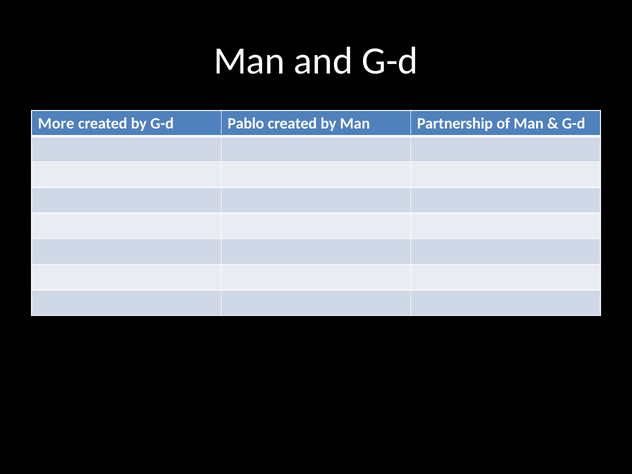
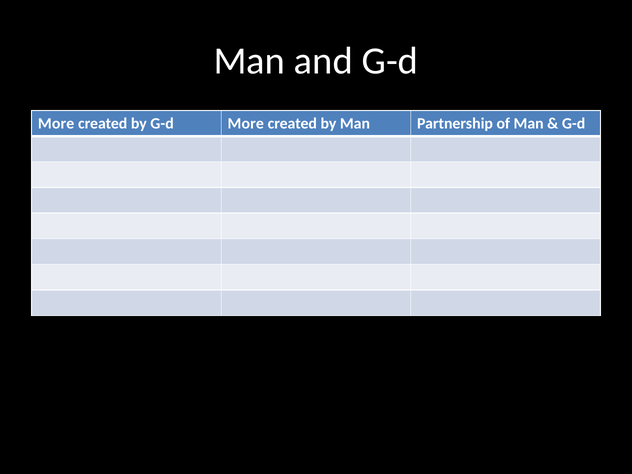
by G-d Pablo: Pablo -> More (246, 124)
